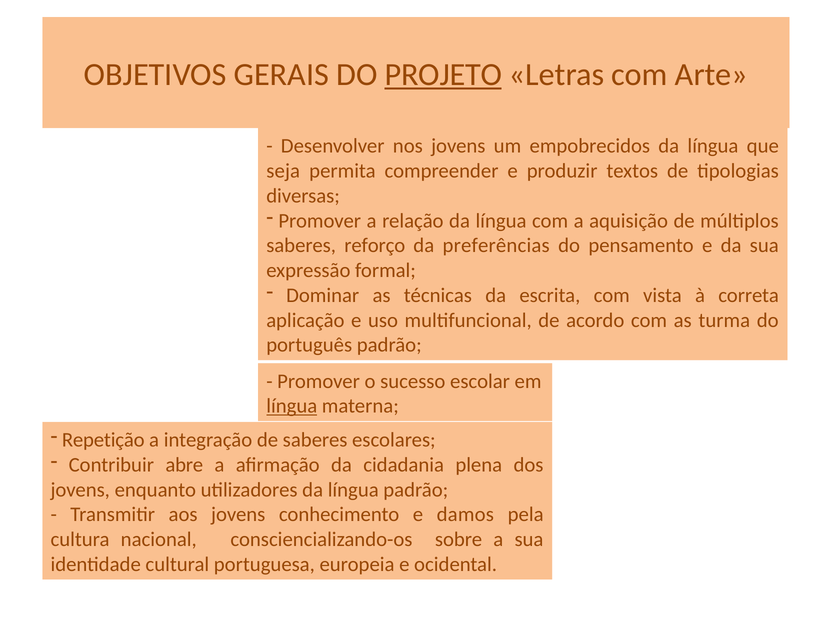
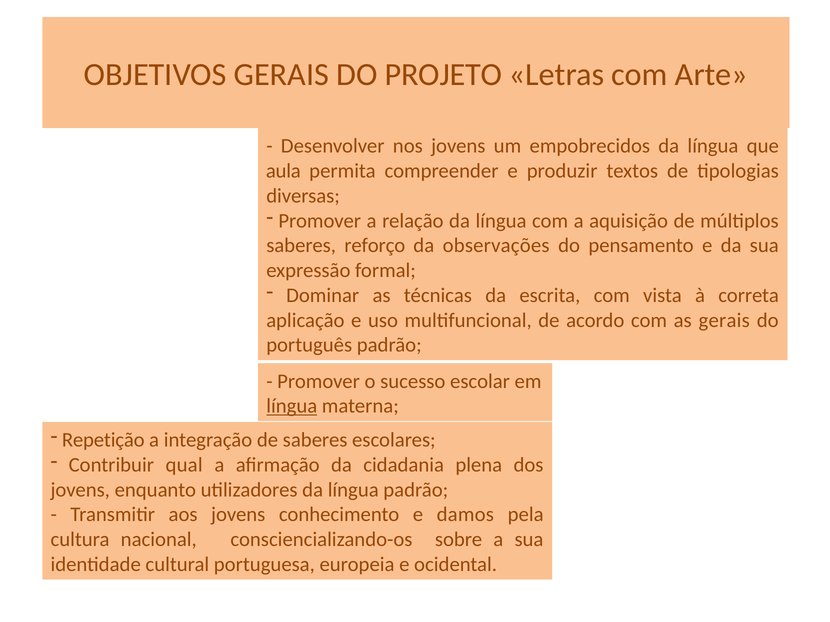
PROJETO underline: present -> none (443, 75)
seja: seja -> aula (283, 171)
preferências: preferências -> observações (496, 246)
as turma: turma -> gerais (724, 320)
abre: abre -> qual (184, 465)
